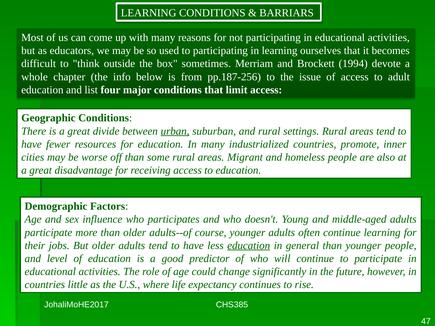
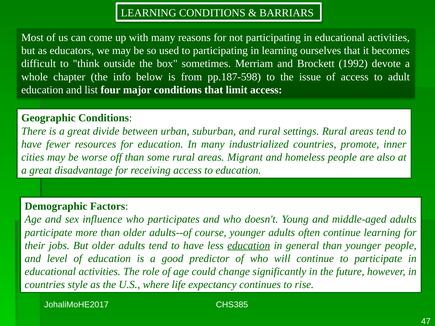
1994: 1994 -> 1992 (353, 64)
pp.187-256: pp.187-256 -> pp.187-598 (234, 77)
urban underline: present -> none (175, 131)
little: little -> style (78, 285)
